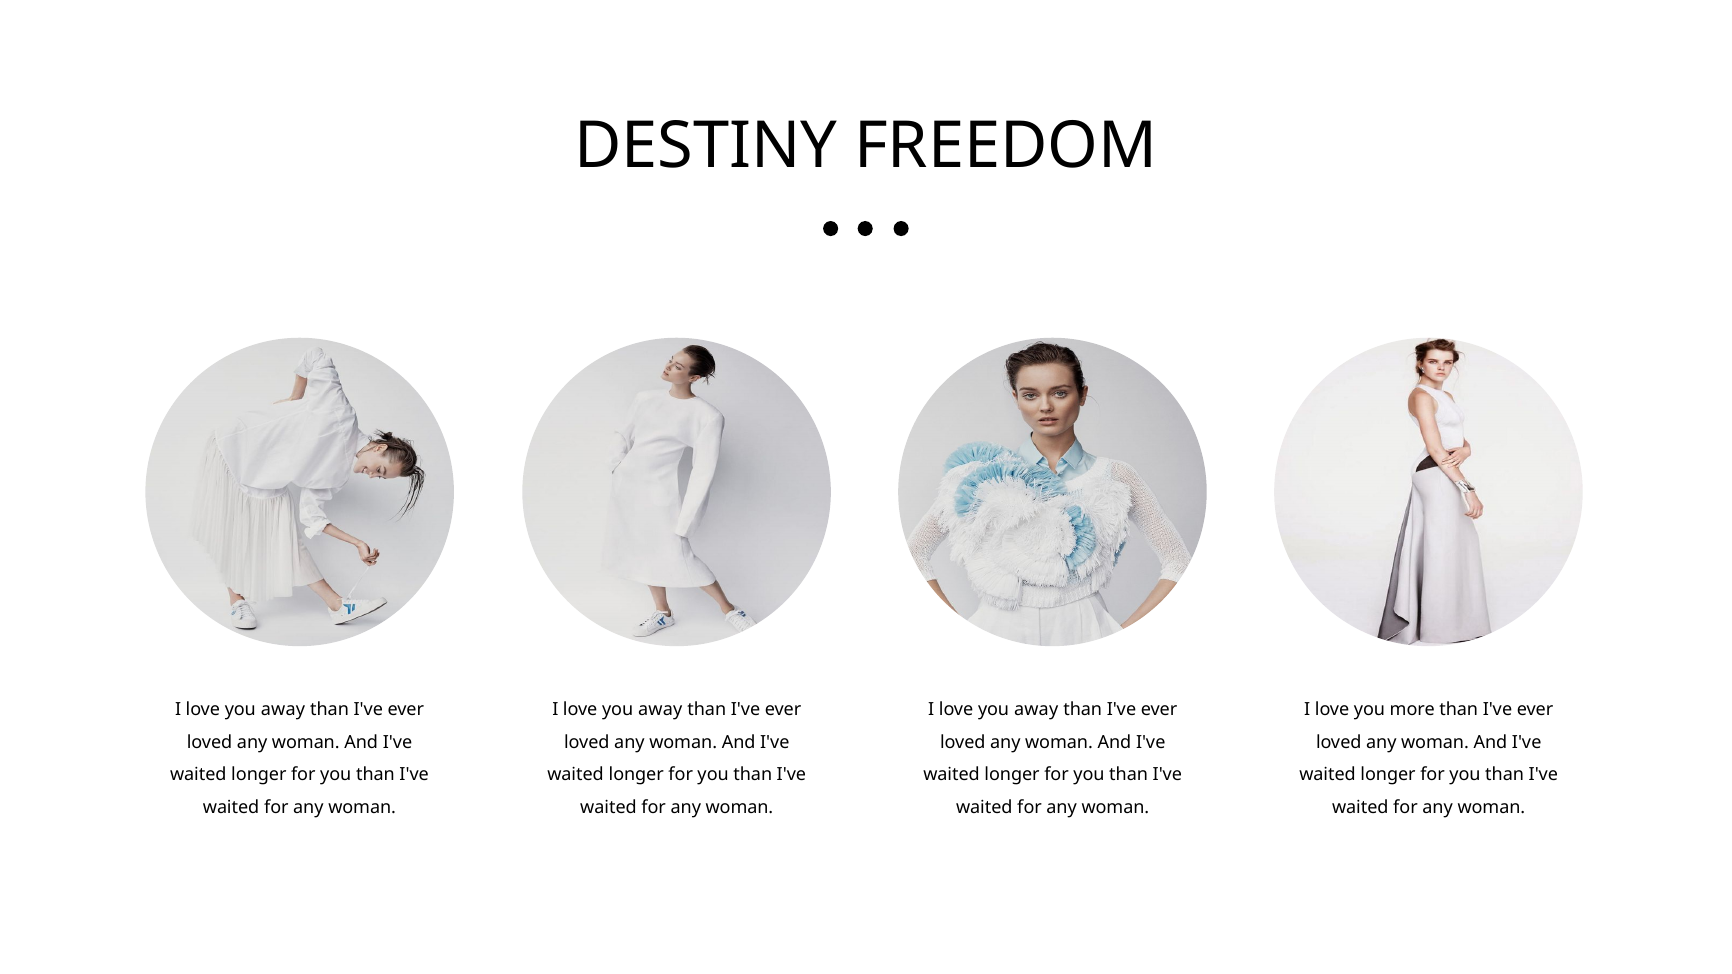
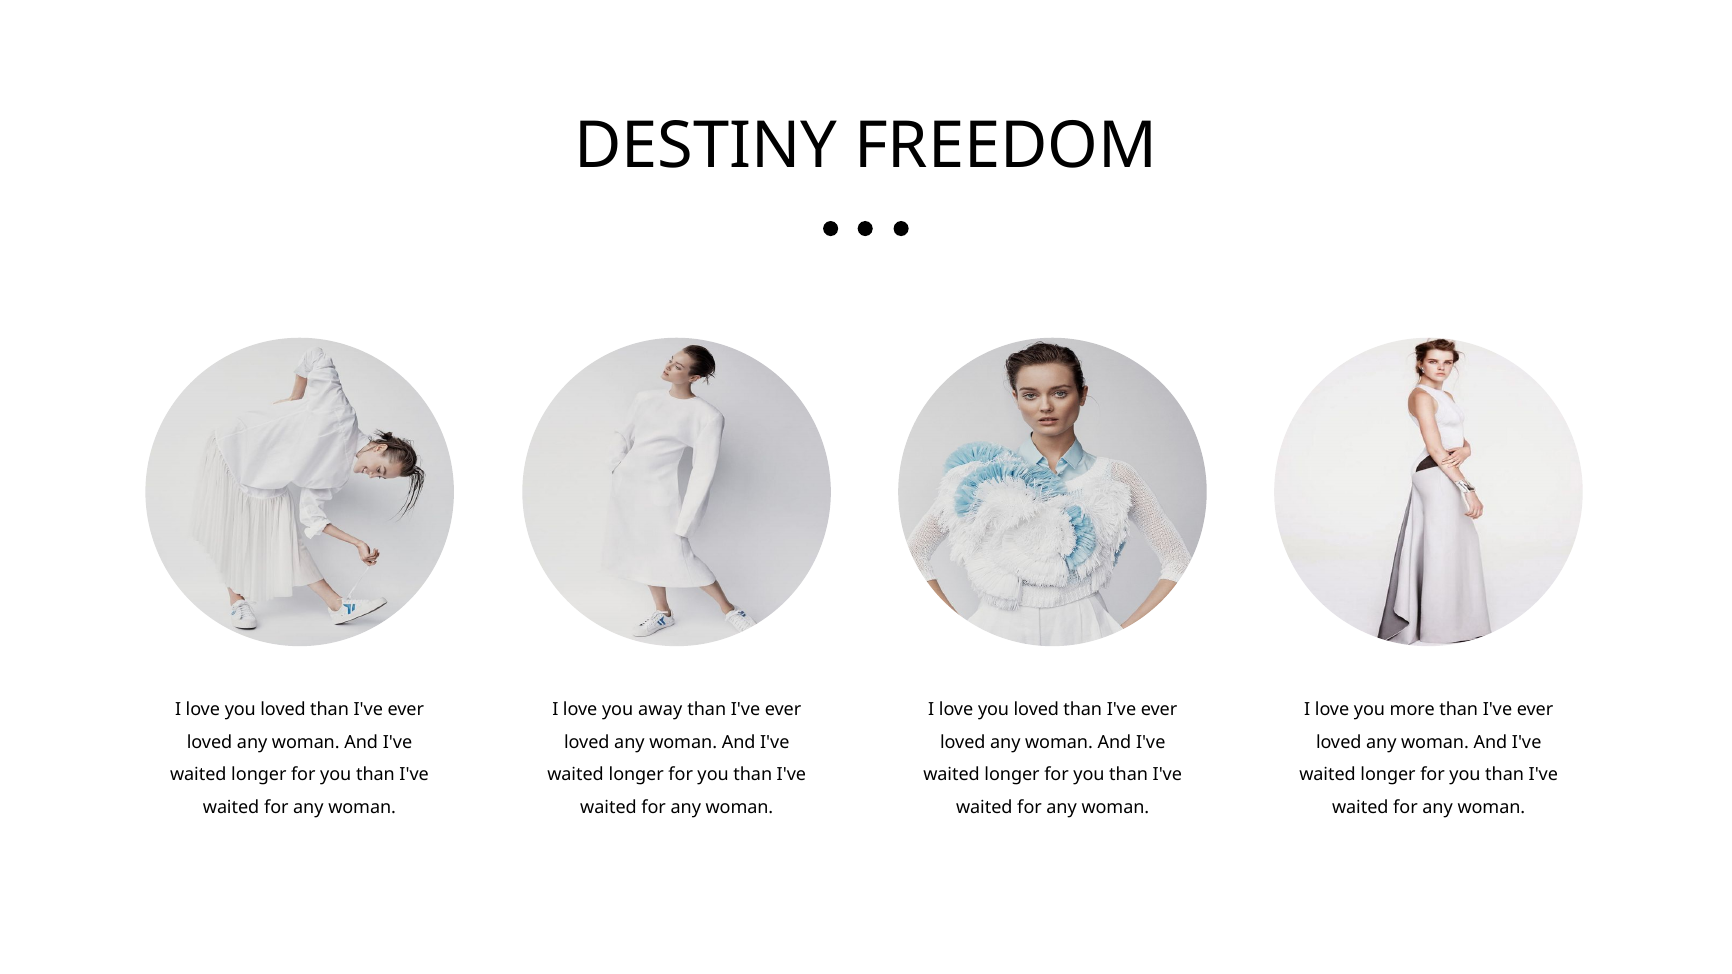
away: away -> loved (283, 710)
away: away -> loved (1036, 710)
